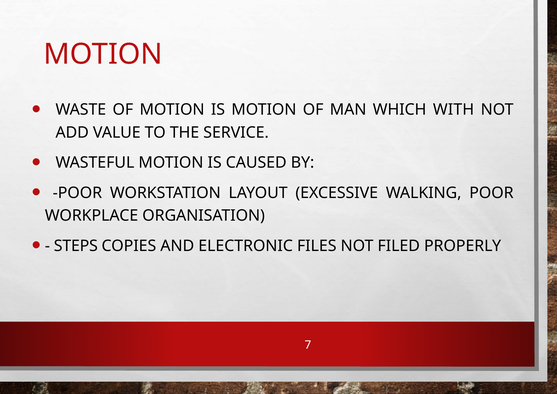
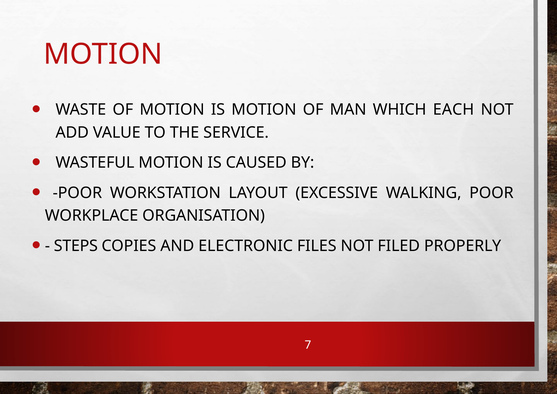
WITH: WITH -> EACH (454, 110)
